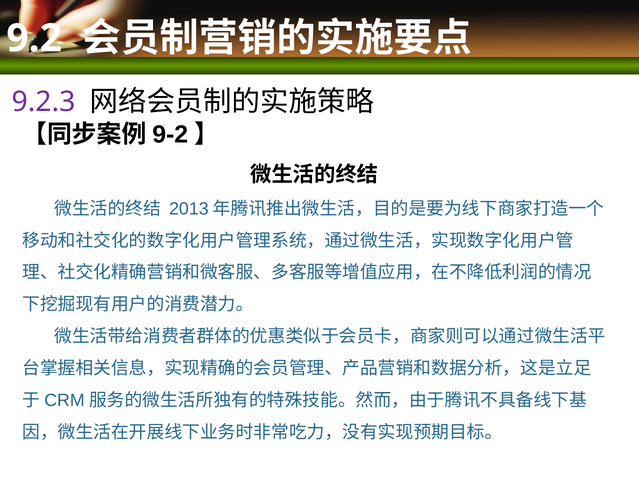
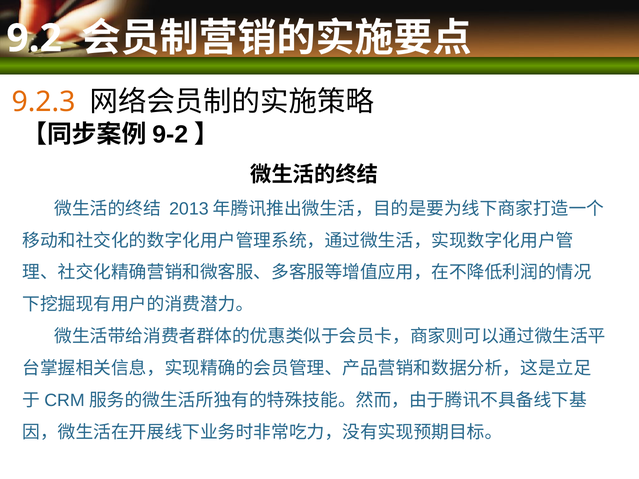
9.2.3 colour: purple -> orange (43, 102)
